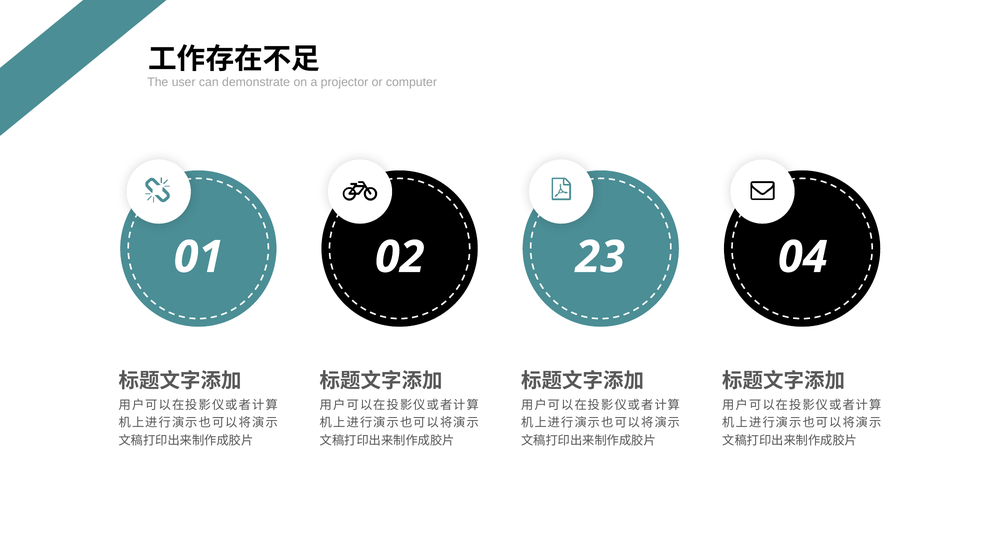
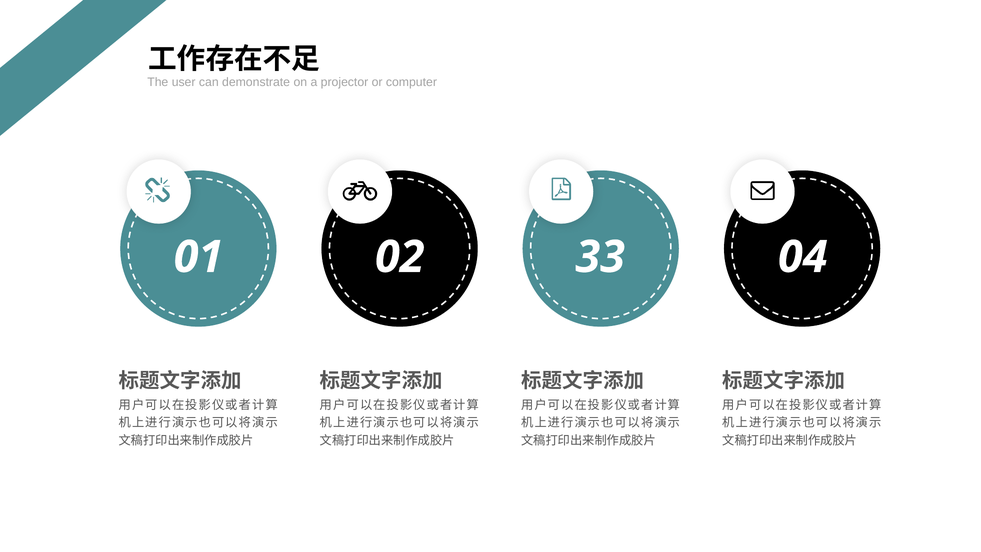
23: 23 -> 33 (600, 257)
